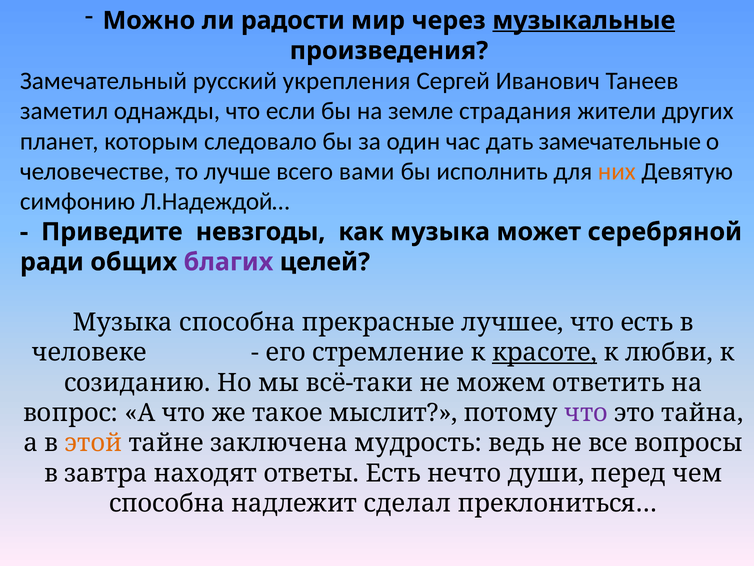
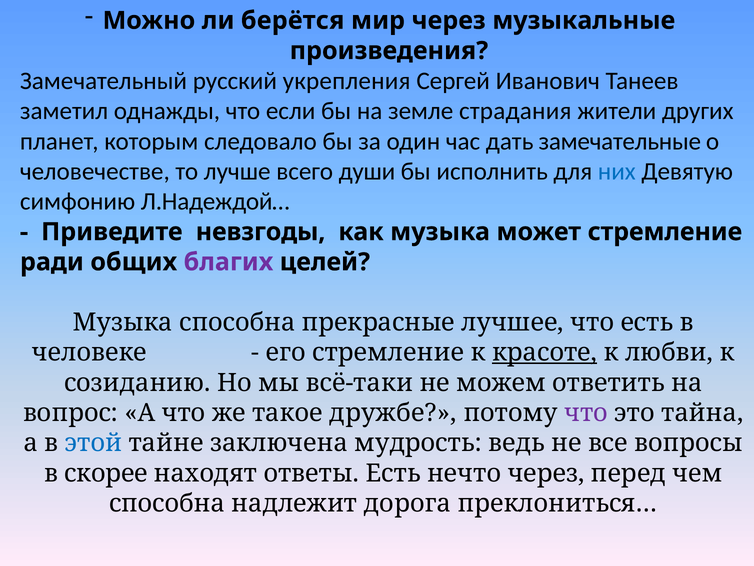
радости: радости -> берётся (293, 21)
музыкальные underline: present -> none (584, 21)
вами: вами -> души (367, 171)
них colour: orange -> blue (617, 171)
может серебряной: серебряной -> стремление (665, 232)
мыслит: мыслит -> дружбе (393, 413)
этой colour: orange -> blue (93, 443)
завтра: завтра -> скорее (106, 473)
нечто души: души -> через (546, 473)
сделал: сделал -> дорога (407, 503)
